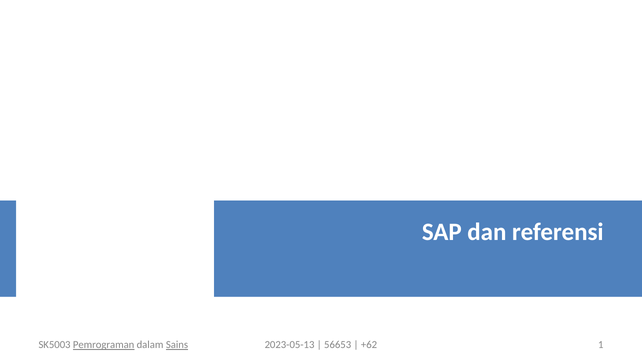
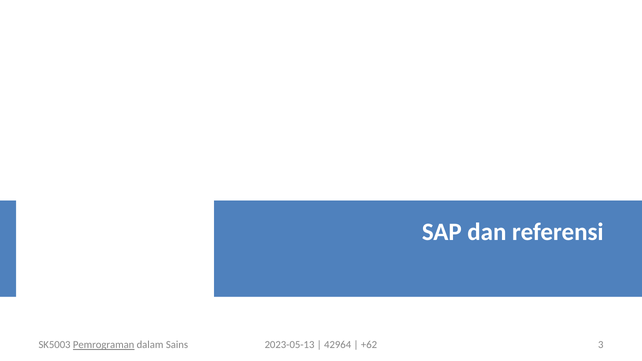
Sains underline: present -> none (177, 345)
56653: 56653 -> 42964 (338, 345)
1: 1 -> 3 (601, 345)
